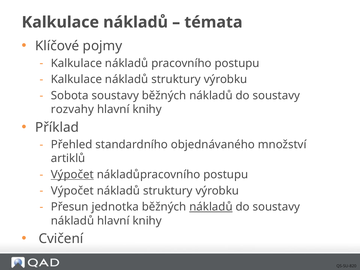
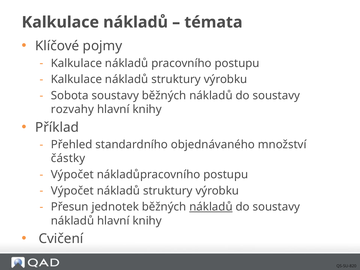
artiklů: artiklů -> částky (68, 158)
Výpočet underline: present -> none (72, 175)
jednotka: jednotka -> jednotek (115, 207)
